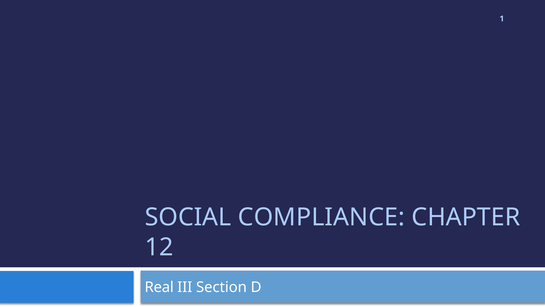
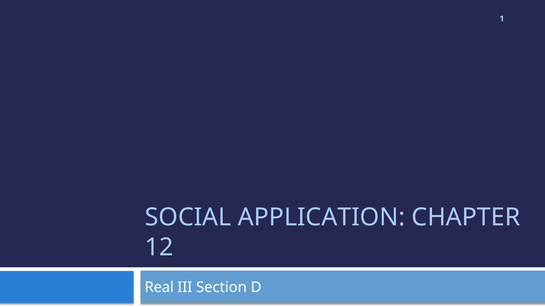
COMPLIANCE: COMPLIANCE -> APPLICATION (321, 217)
